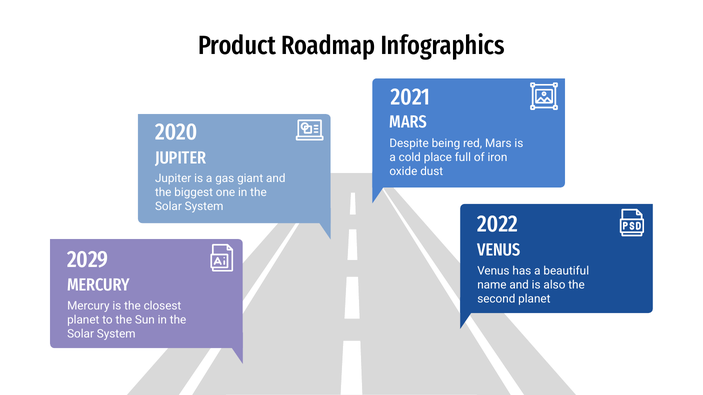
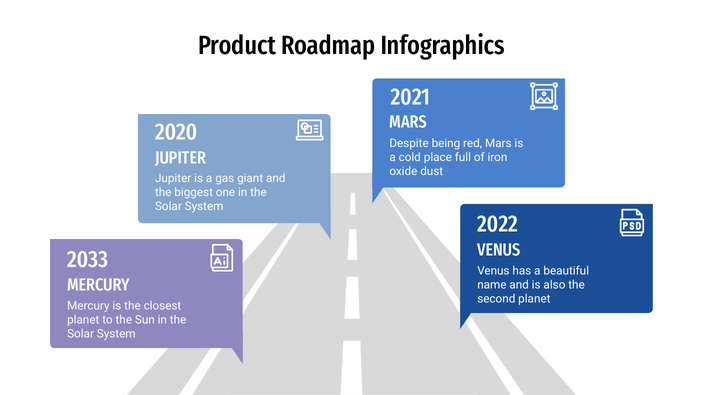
2029: 2029 -> 2033 (88, 260)
